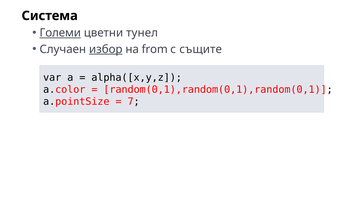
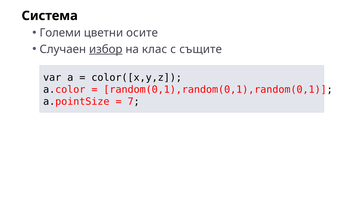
Големи underline: present -> none (60, 33)
тунел: тунел -> осите (142, 33)
from: from -> клас (155, 49)
alpha([x,y,z: alpha([x,y,z -> color([x,y,z (137, 77)
